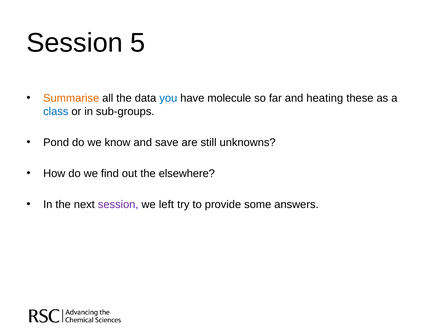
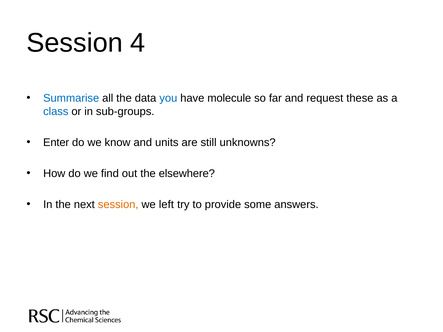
5: 5 -> 4 (138, 43)
Summarise colour: orange -> blue (71, 98)
heating: heating -> request (325, 98)
Pond: Pond -> Enter (56, 143)
save: save -> units (167, 143)
session colour: purple -> orange (118, 205)
